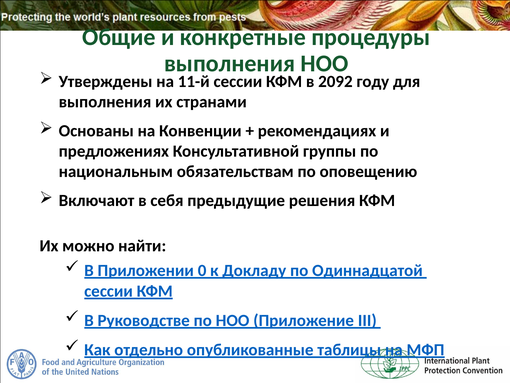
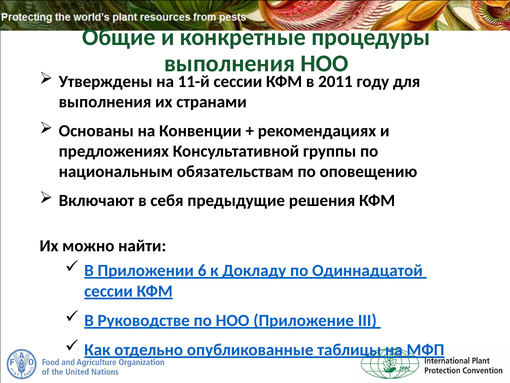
2092: 2092 -> 2011 (335, 81)
0: 0 -> 6 (202, 270)
